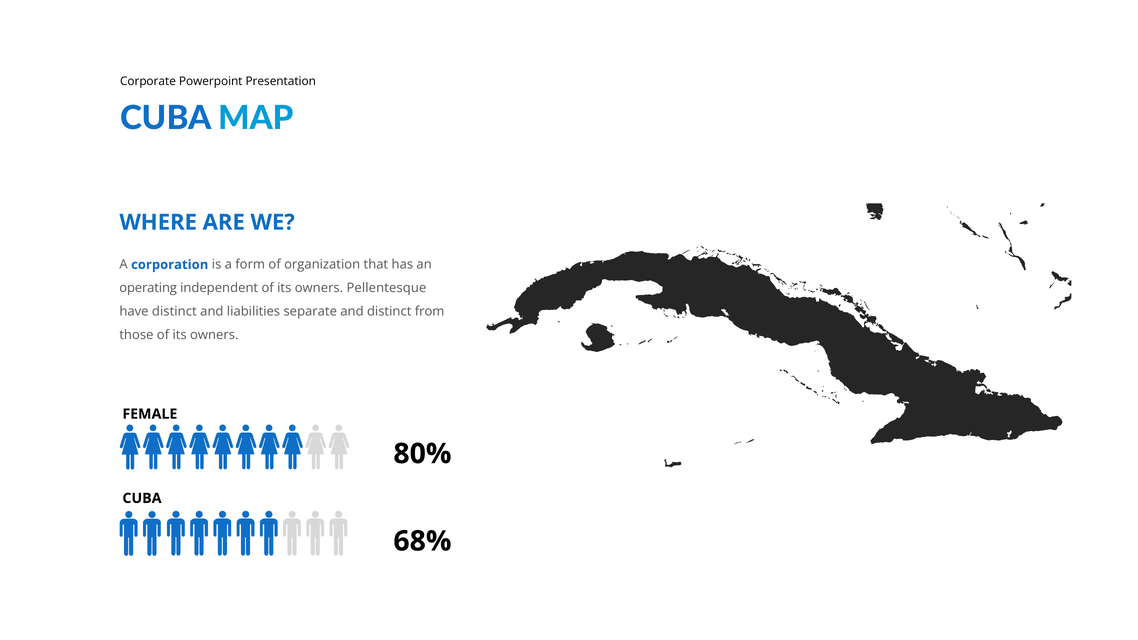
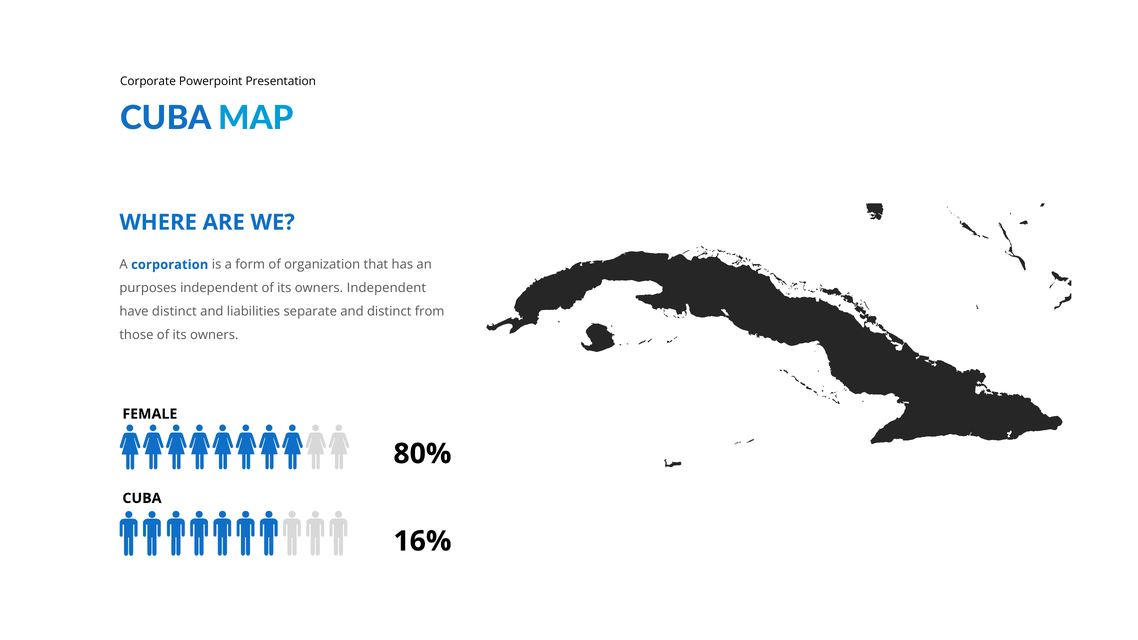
operating: operating -> purposes (148, 288)
owners Pellentesque: Pellentesque -> Independent (386, 288)
68%: 68% -> 16% (422, 541)
